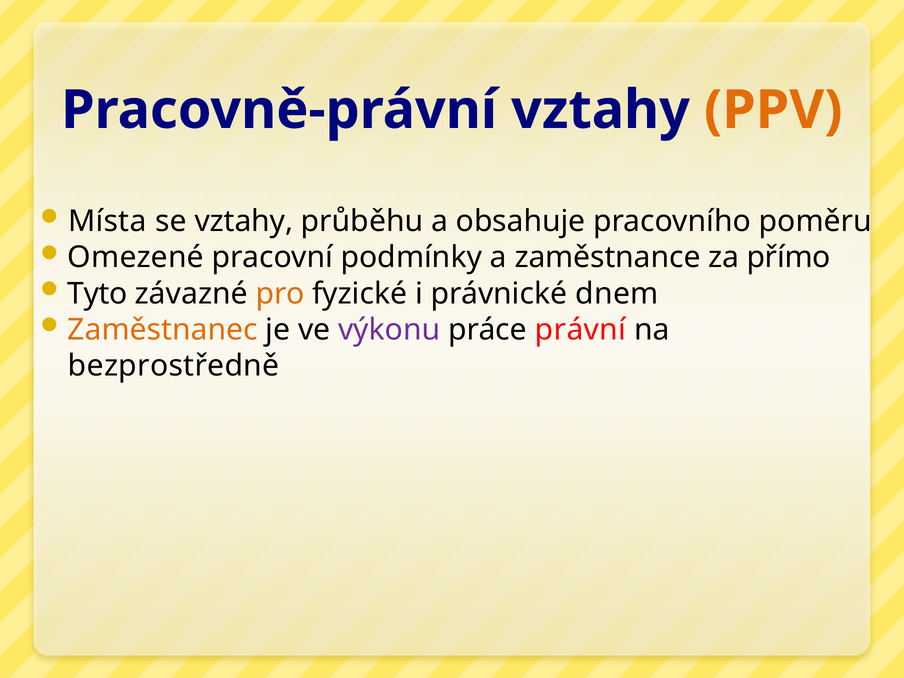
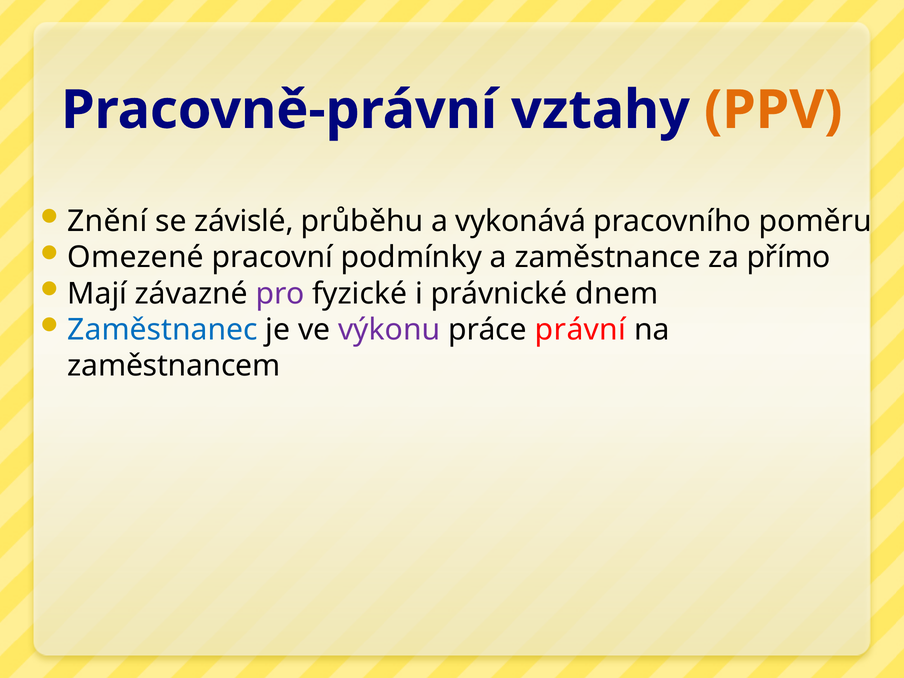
Místa: Místa -> Znění (107, 221)
se vztahy: vztahy -> závislé (244, 221)
obsahuje: obsahuje -> vykonává (521, 221)
Tyto: Tyto -> Mají (97, 294)
pro colour: orange -> purple (280, 294)
Zaměstnanec colour: orange -> blue (163, 330)
bezprostředně: bezprostředně -> zaměstnancem (174, 366)
